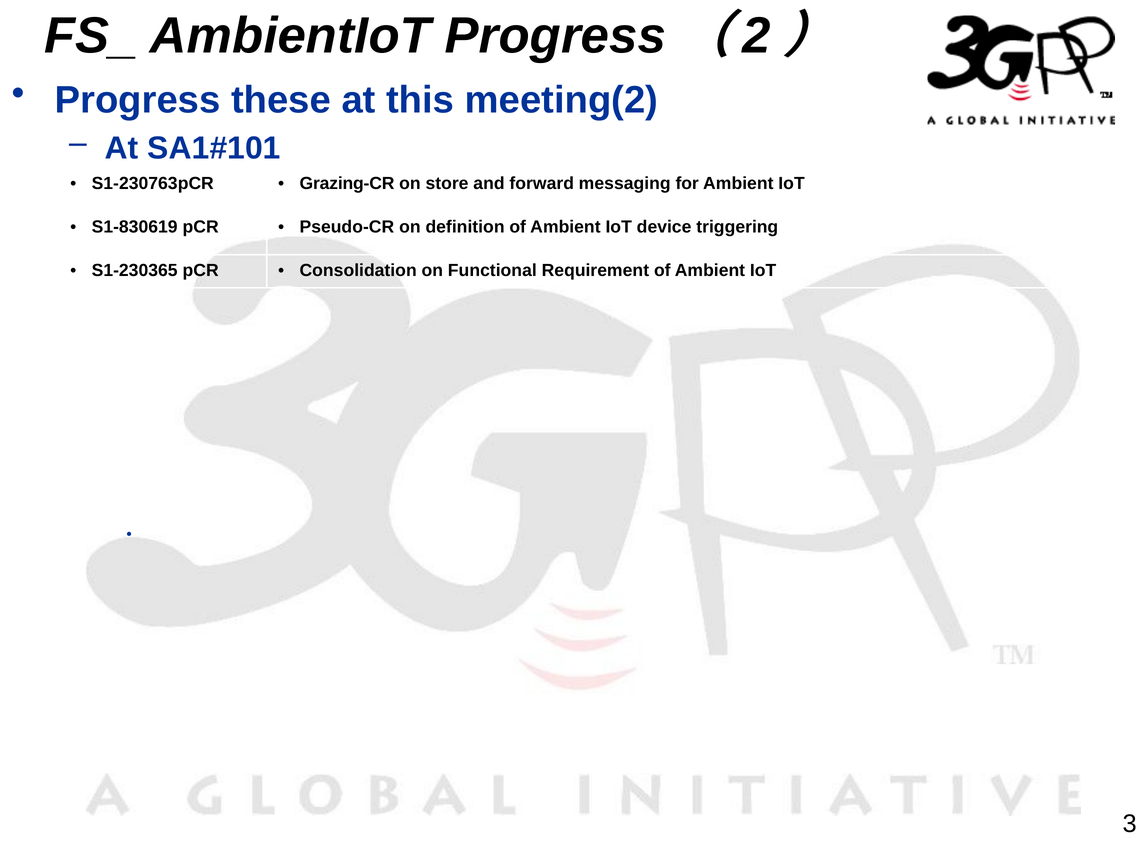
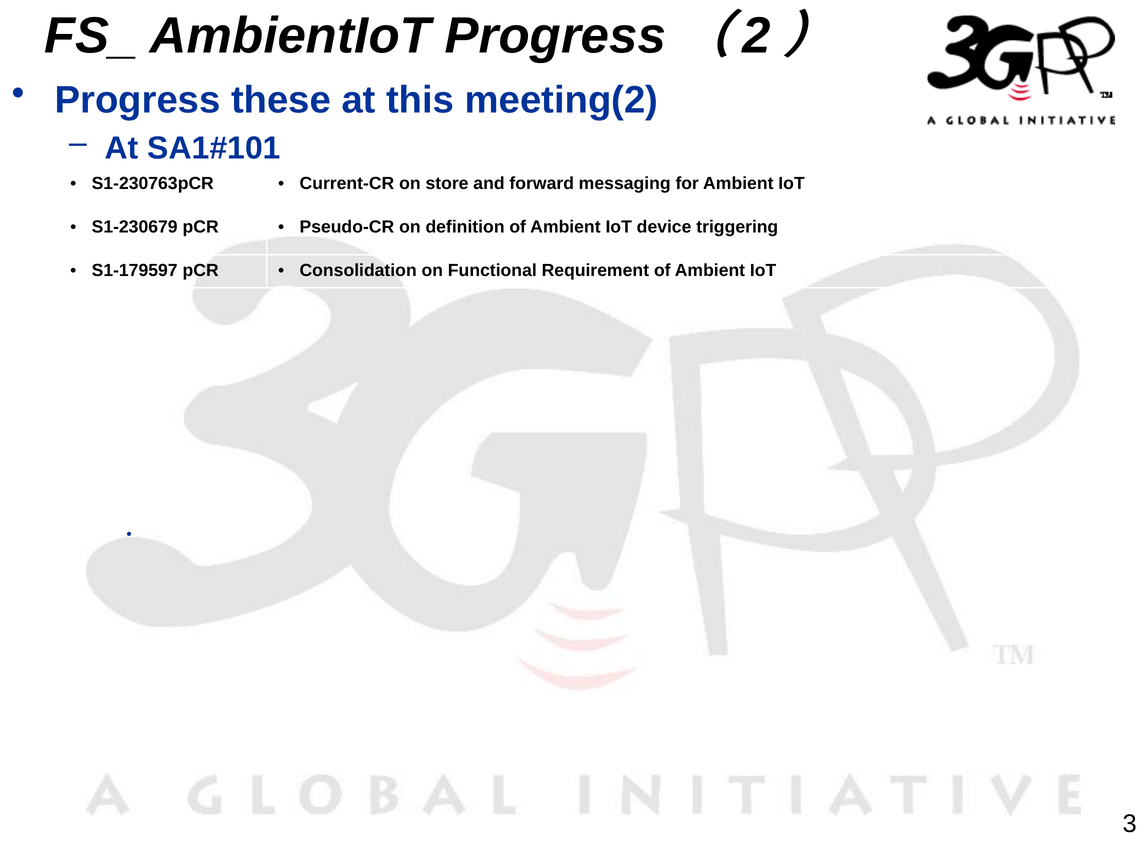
Grazing-CR: Grazing-CR -> Current-CR (347, 183)
S1-830619: S1-830619 -> S1-230679 (135, 227)
S1-230365: S1-230365 -> S1-179597 (135, 271)
